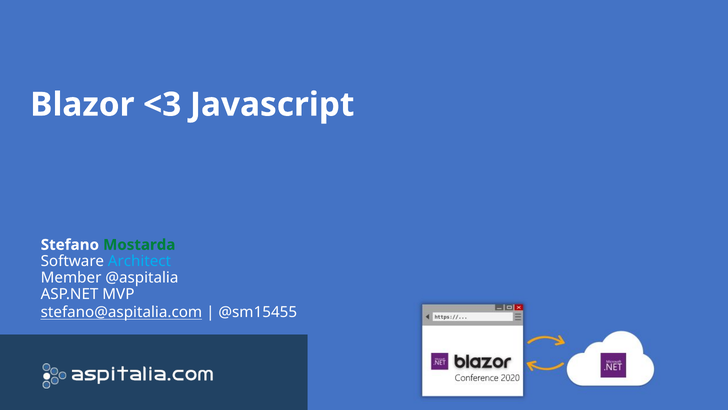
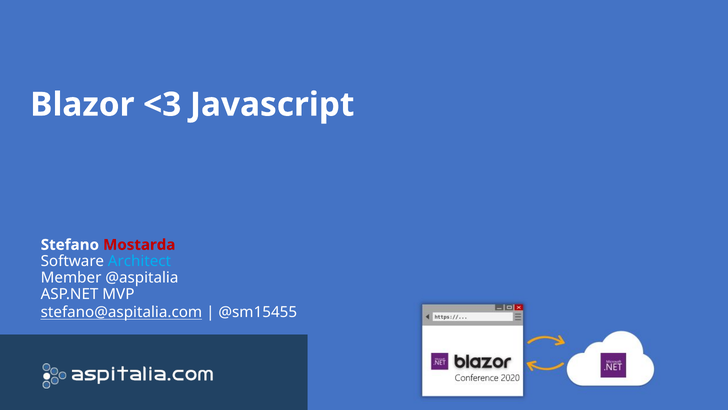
Mostarda colour: green -> red (139, 245)
